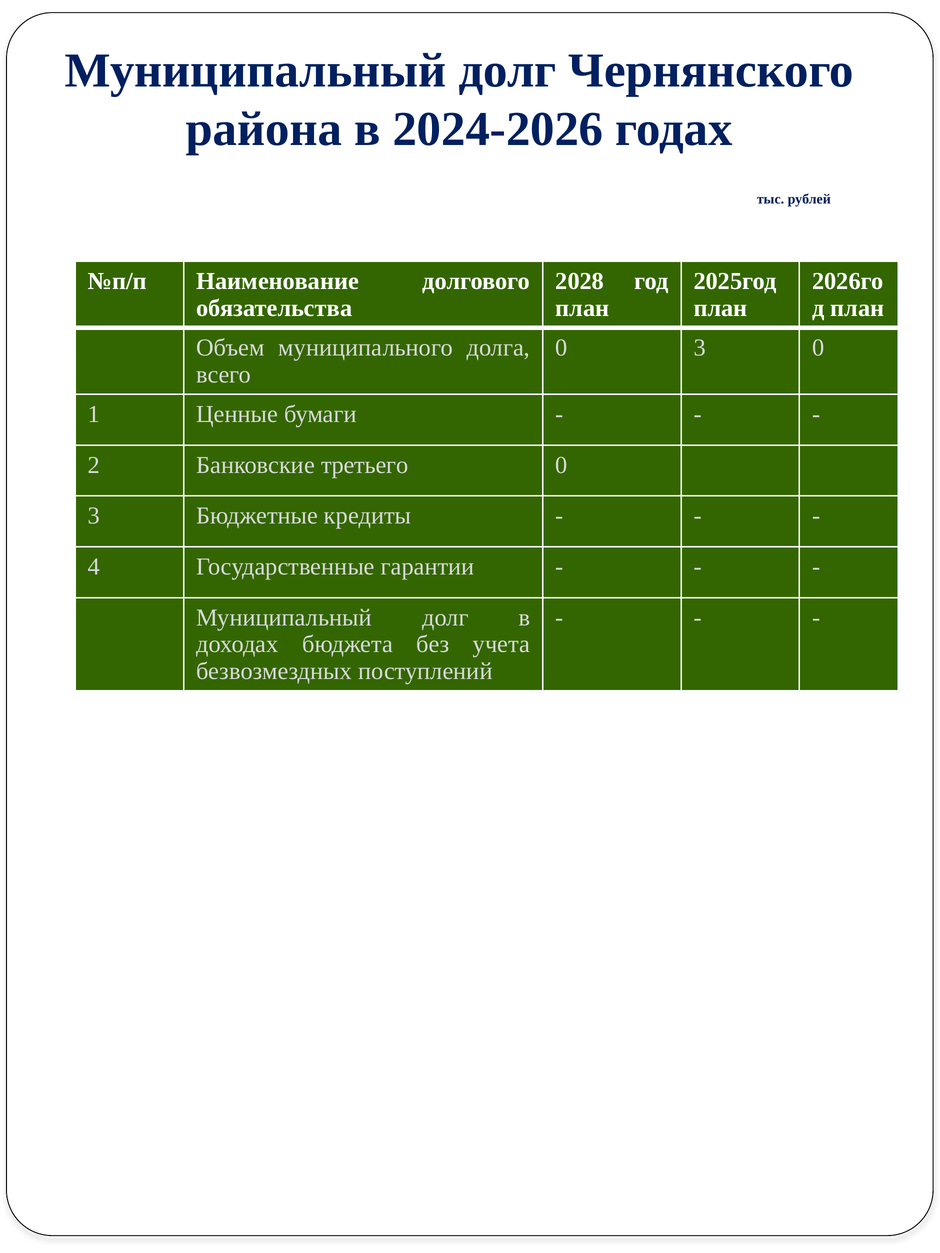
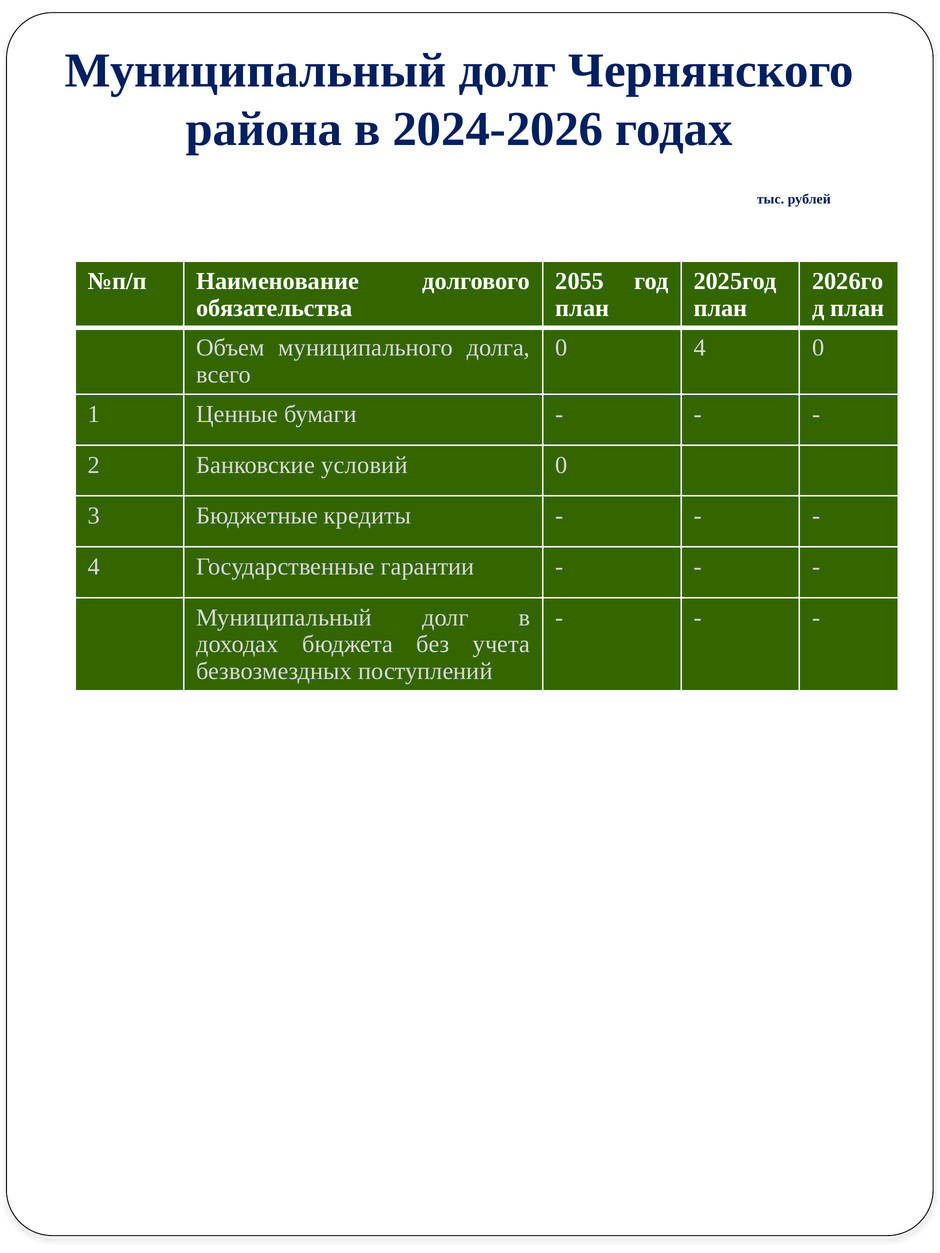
2028: 2028 -> 2055 (580, 281)
3: 3 -> 4 (700, 348)
третьего: третьего -> условий (364, 465)
